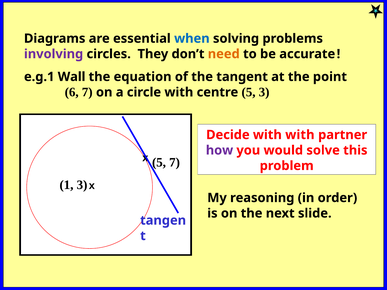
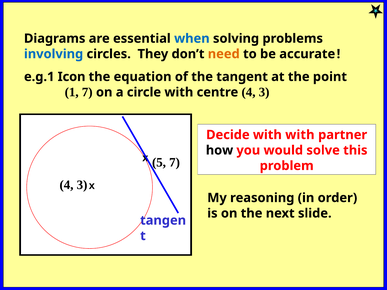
involving colour: purple -> blue (54, 54)
Wall: Wall -> Icon (72, 77)
6: 6 -> 1 (72, 92)
centre 5: 5 -> 4 (249, 92)
how colour: purple -> black (219, 150)
1: 1 -> 4 (66, 185)
